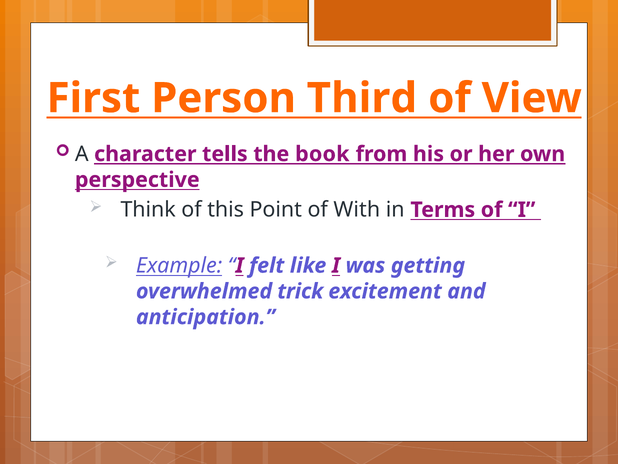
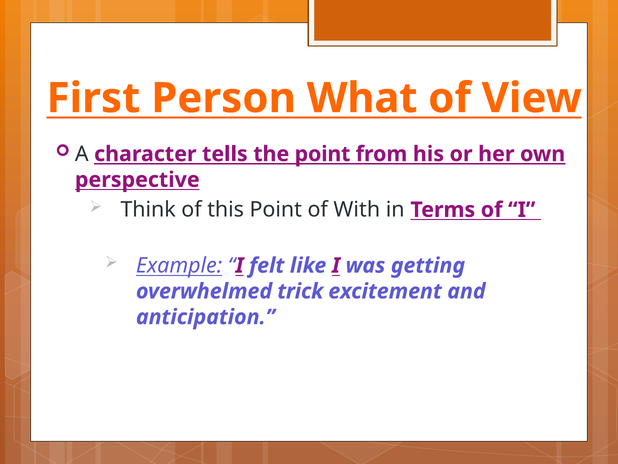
Third: Third -> What (362, 98)
the book: book -> point (323, 154)
